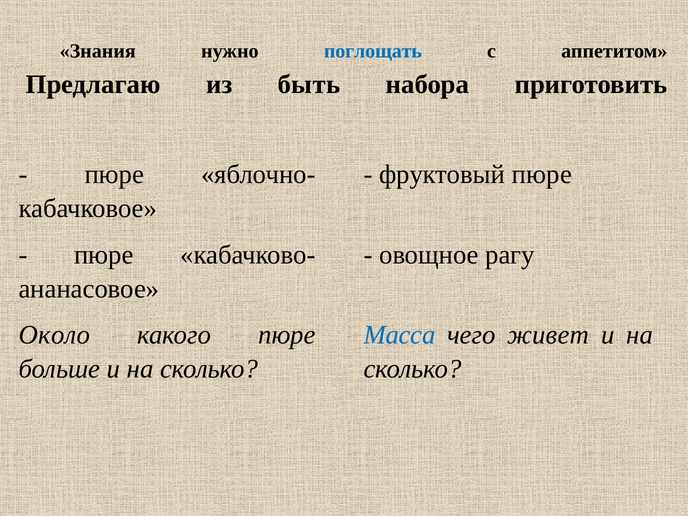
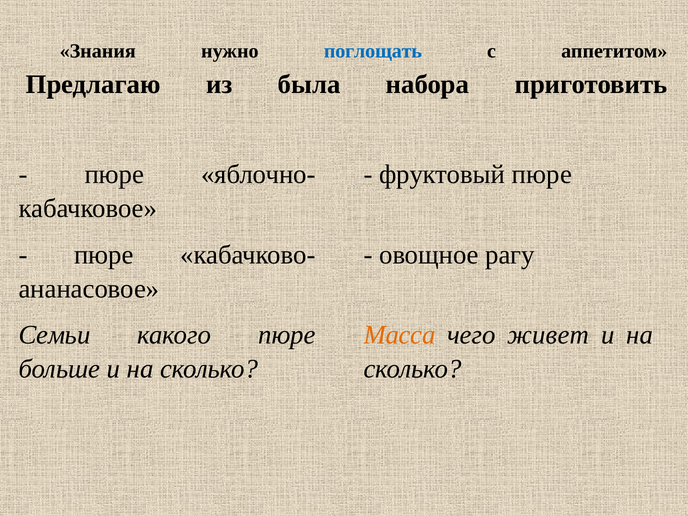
быть: быть -> была (309, 84)
Около: Около -> Семьи (55, 335)
Масса colour: blue -> orange (400, 335)
